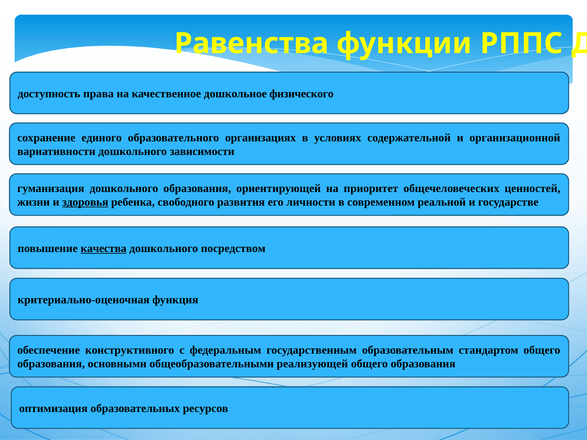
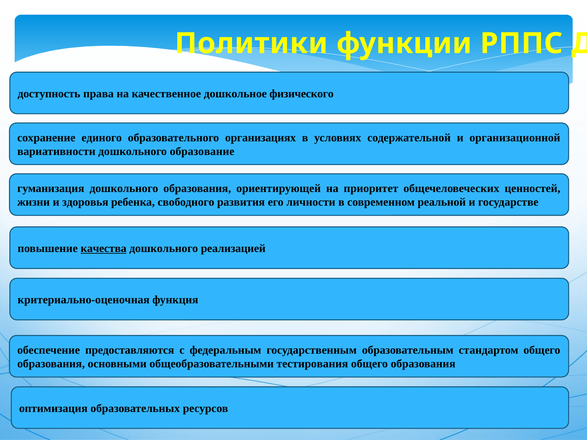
Равенства: Равенства -> Политики (251, 43)
зависимости: зависимости -> образование (202, 151)
здоровья underline: present -> none (85, 202)
посредством: посредством -> реализацией (233, 249)
конструктивного: конструктивного -> предоставляются (130, 350)
реализующей: реализующей -> тестирования (312, 364)
